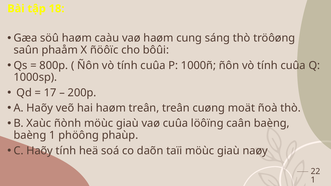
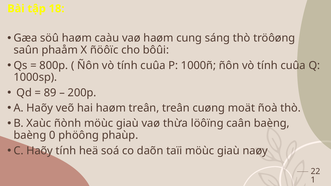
17: 17 -> 89 (50, 93)
vaø cuûa: cuûa -> thừa (175, 123)
baèng 1: 1 -> 0 (52, 135)
